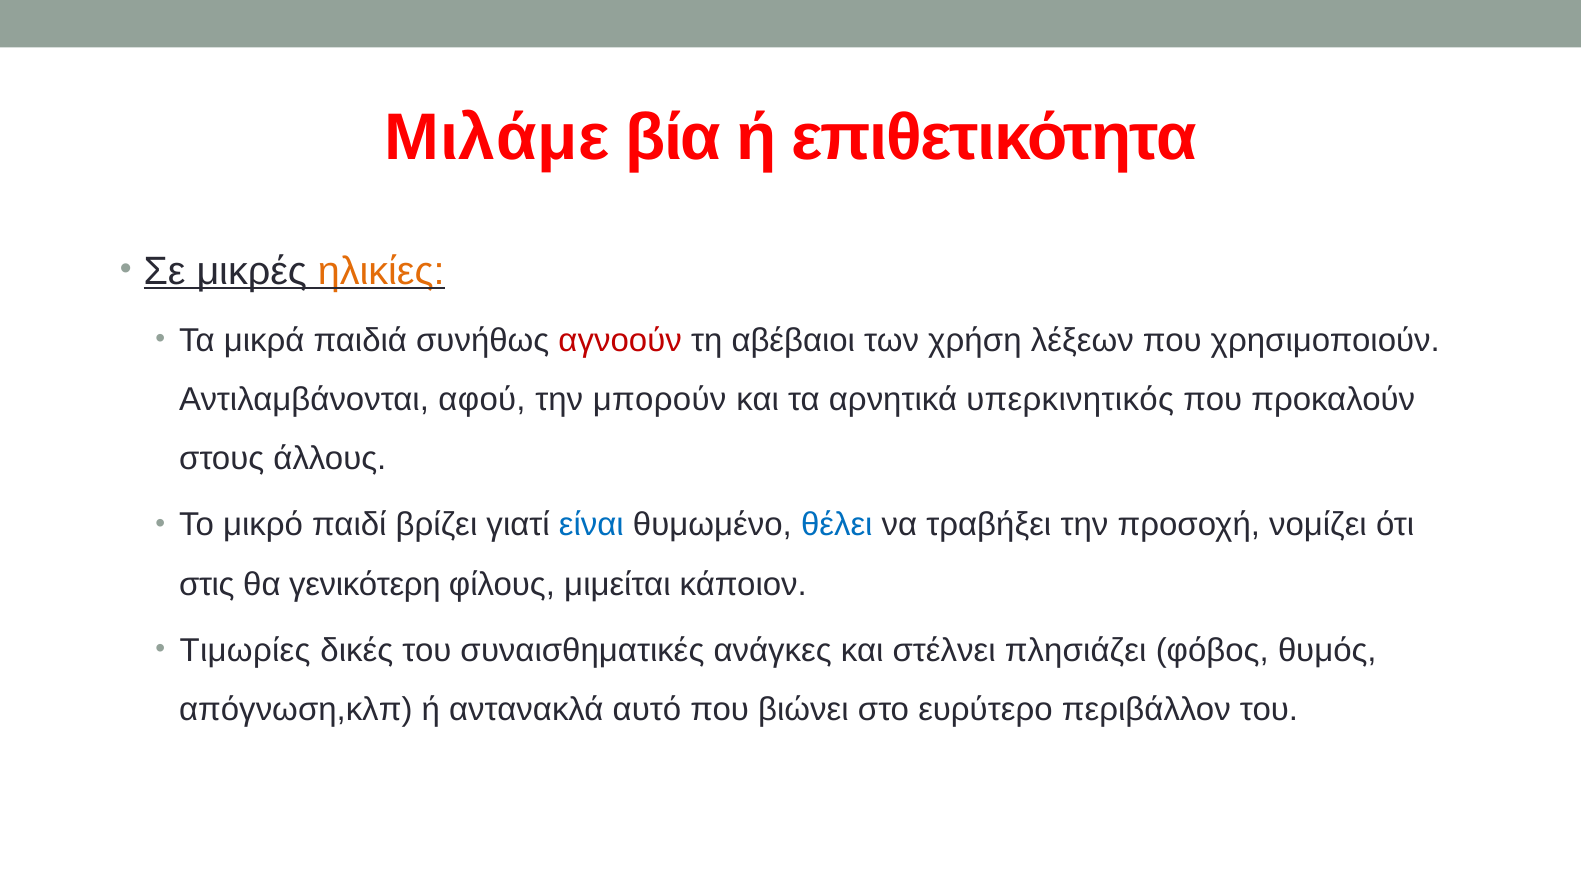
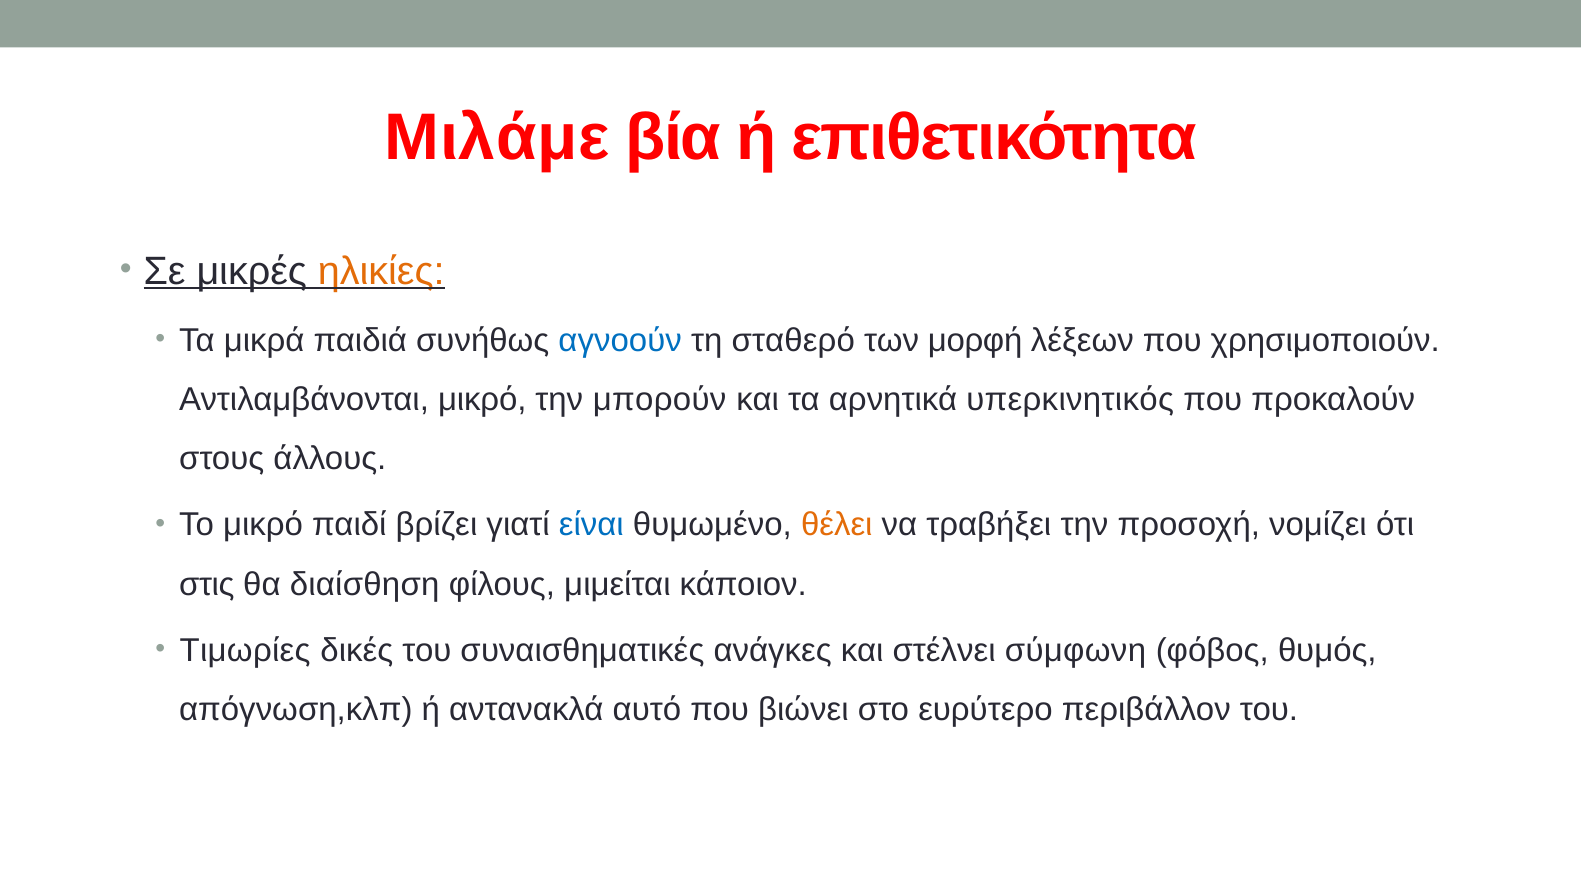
αγνοούν colour: red -> blue (620, 341)
αβέβαιοι: αβέβαιοι -> σταθερό (793, 341)
χρήση: χρήση -> μορφή (975, 341)
Αντιλαμβάνονται αφού: αφού -> μικρό (482, 400)
θέλει colour: blue -> orange (837, 525)
γενικότερη: γενικότερη -> διαίσθηση (365, 585)
πλησιάζει: πλησιάζει -> σύμφωνη (1076, 651)
